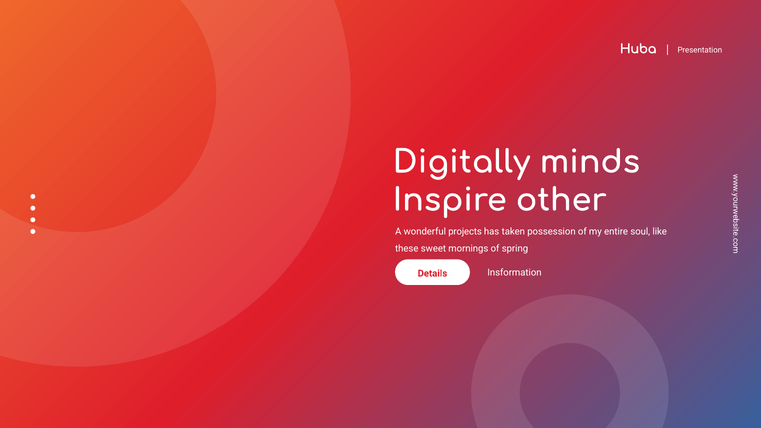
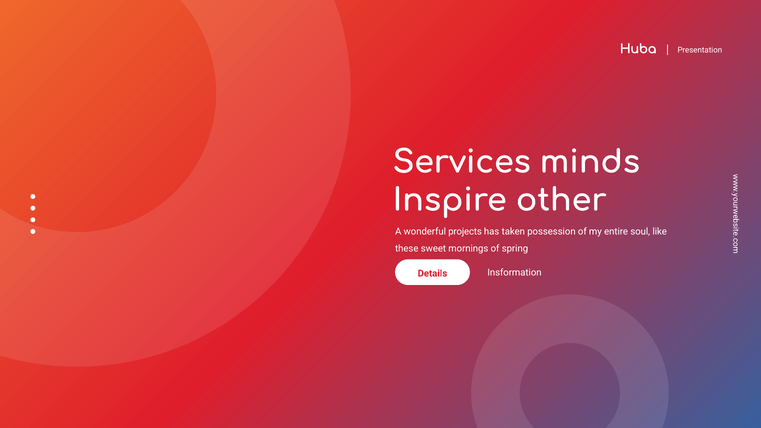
Digitally: Digitally -> Services (462, 162)
